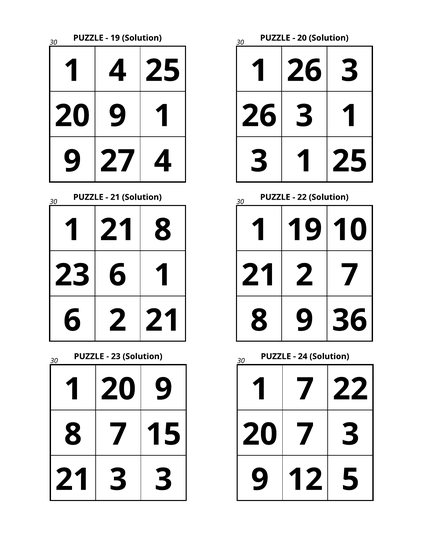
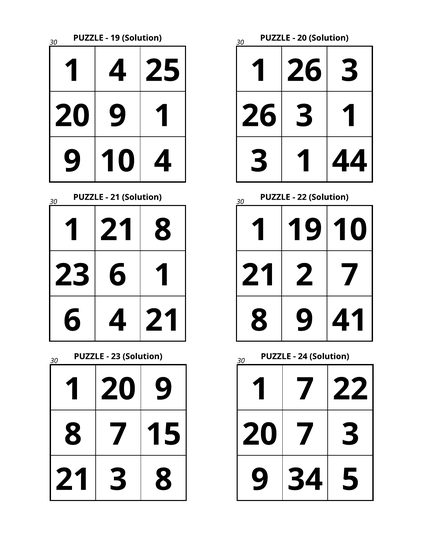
9 27: 27 -> 10 (118, 161)
1 25: 25 -> 44 (350, 161)
6 2: 2 -> 4 (118, 320)
36: 36 -> 41 (350, 320)
3 3: 3 -> 8 (164, 480)
12: 12 -> 34 (305, 480)
